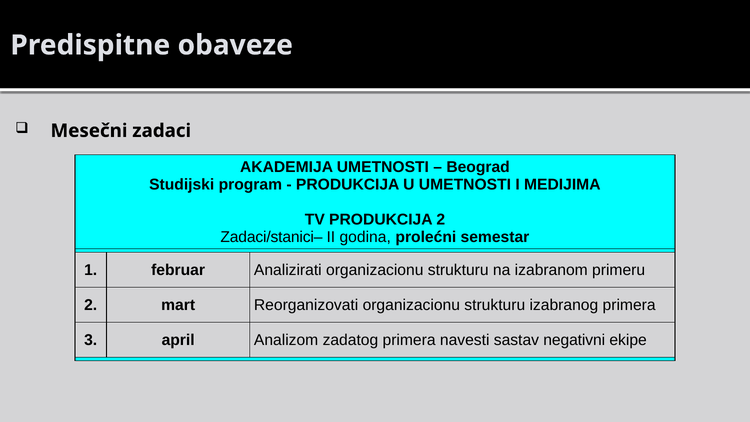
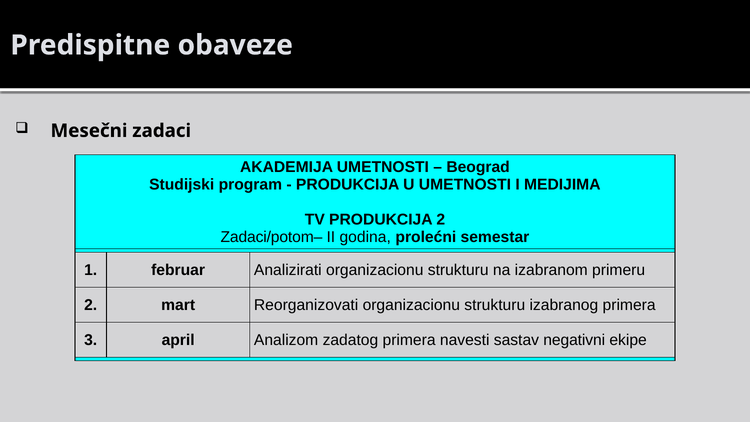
Zadaci/stanici–: Zadaci/stanici– -> Zadaci/potom– (271, 237)
